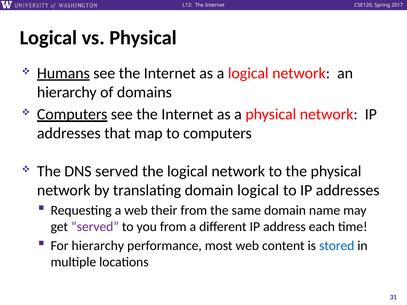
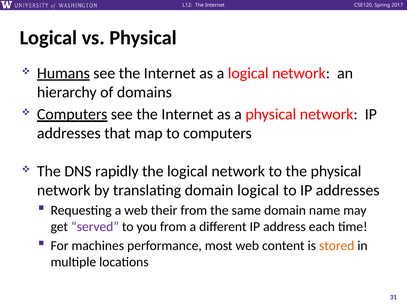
DNS served: served -> rapidly (117, 171)
For hierarchy: hierarchy -> machines (98, 246)
stored colour: blue -> orange (337, 246)
